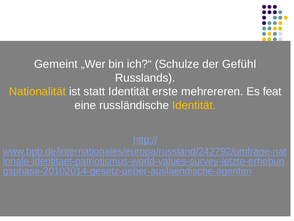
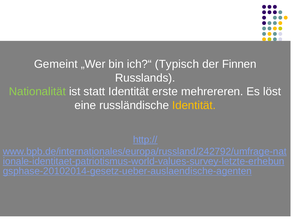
Schulze: Schulze -> Typisch (177, 64)
Gefühl: Gefühl -> Finnen (239, 64)
Nationalität colour: yellow -> light green (37, 91)
feat: feat -> löst (272, 91)
